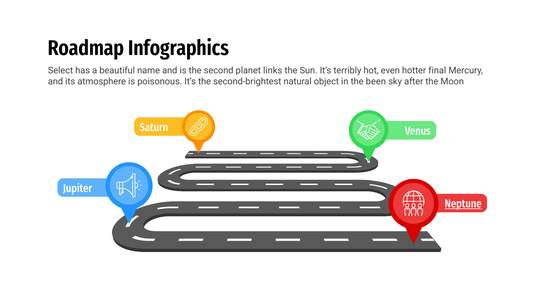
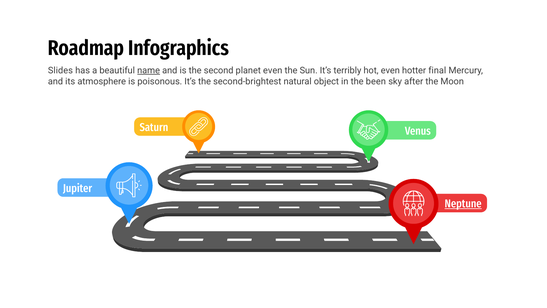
Select: Select -> Slides (60, 70)
name underline: none -> present (149, 70)
planet links: links -> even (273, 70)
